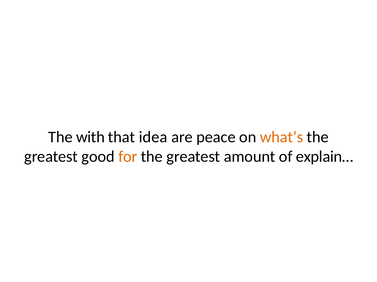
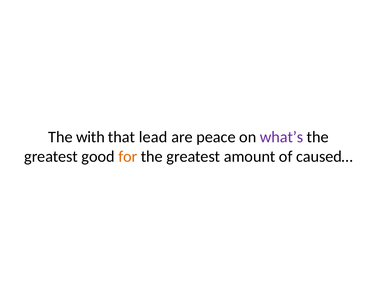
idea: idea -> lead (153, 137)
what’s colour: orange -> purple (282, 137)
explain…: explain… -> caused… (325, 157)
